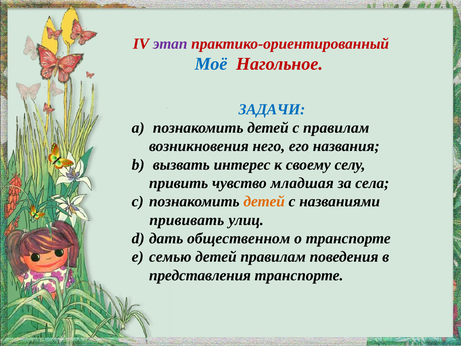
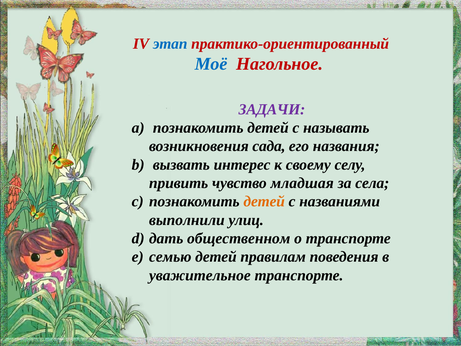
этап colour: purple -> blue (170, 44)
ЗАДАЧИ colour: blue -> purple (272, 109)
с правилам: правилам -> называть (336, 128)
него: него -> сада (269, 146)
прививать: прививать -> выполнили (187, 220)
представления: представления -> уважительное (200, 275)
